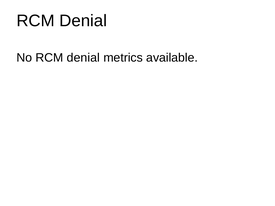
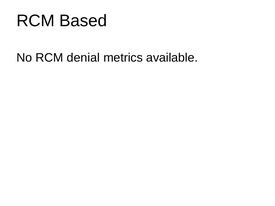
Denial: Denial -> Based (83, 21)
